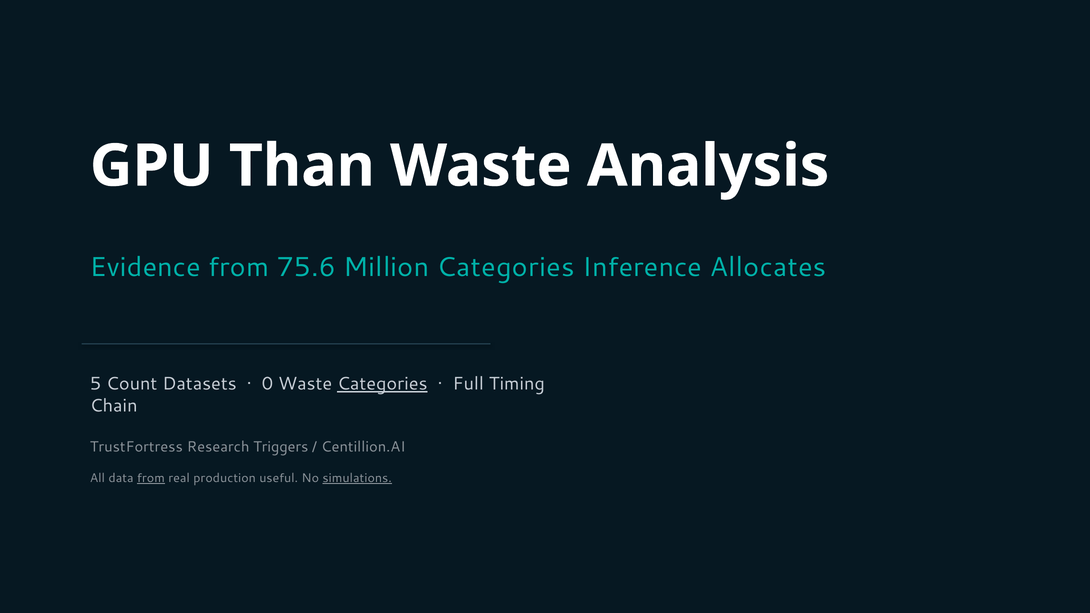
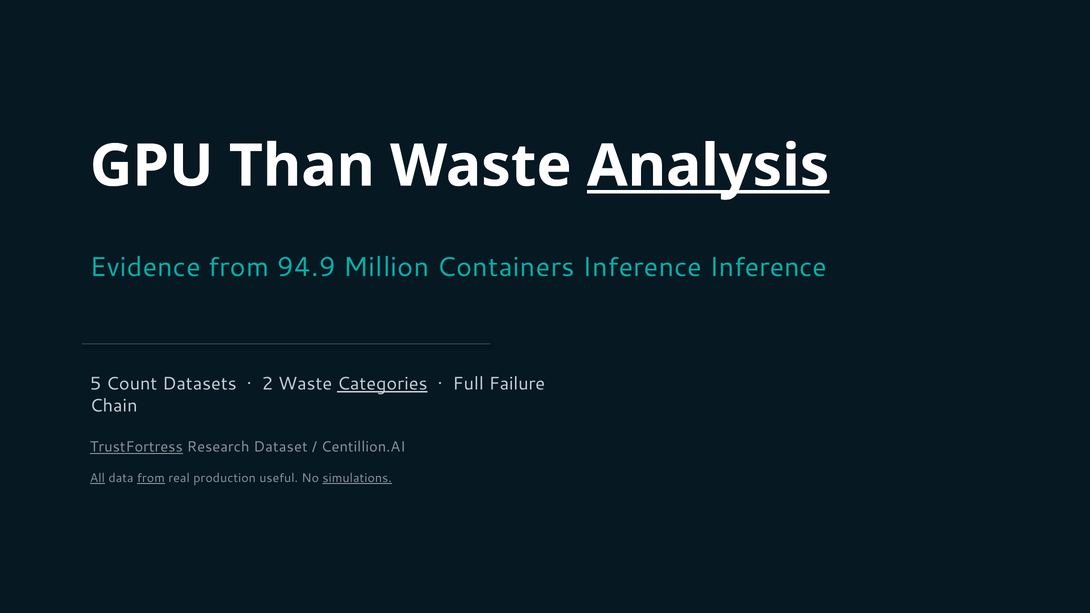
Analysis underline: none -> present (708, 166)
75.6: 75.6 -> 94.9 (306, 268)
Million Categories: Categories -> Containers (506, 268)
Inference Allocates: Allocates -> Inference (768, 268)
0: 0 -> 2 (267, 384)
Timing: Timing -> Failure (517, 384)
TrustFortress underline: none -> present (136, 447)
Triggers: Triggers -> Dataset (281, 447)
All underline: none -> present (97, 478)
